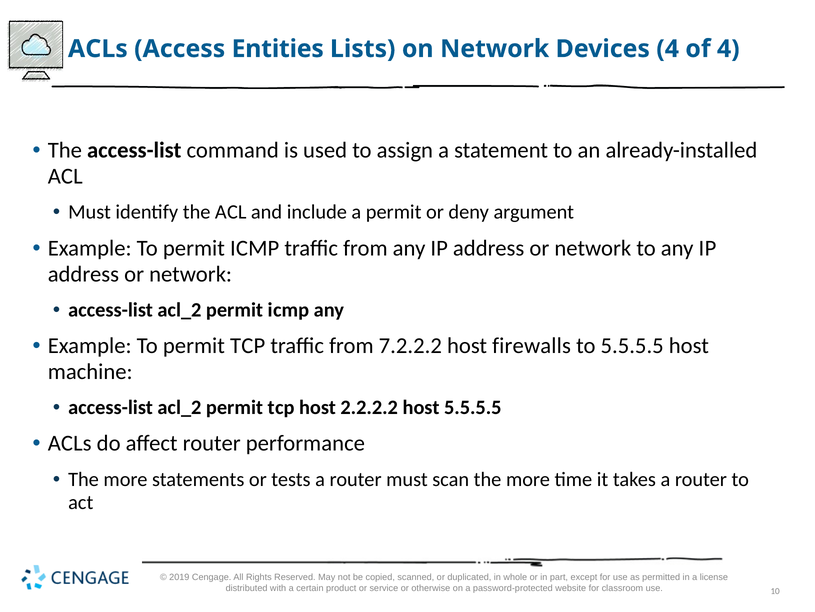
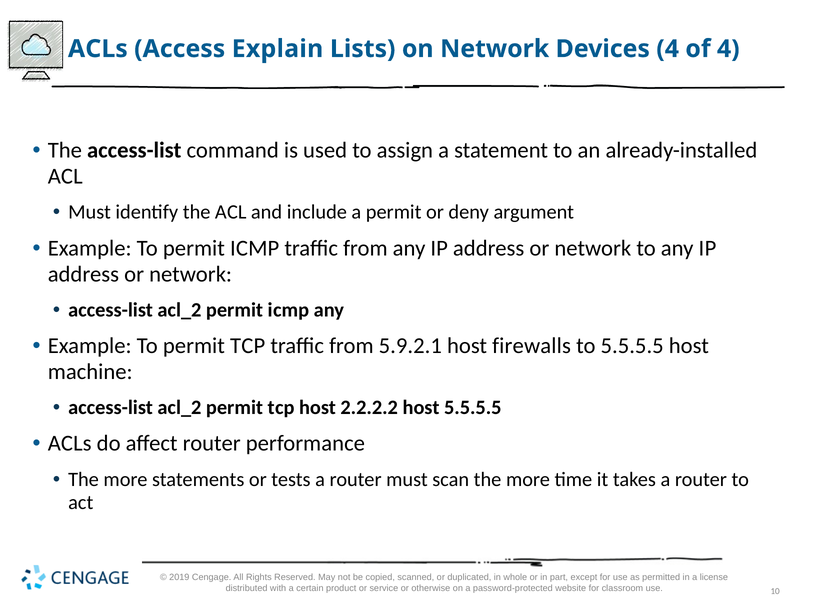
Entities: Entities -> Explain (277, 49)
7.2.2.2: 7.2.2.2 -> 5.9.2.1 (410, 345)
